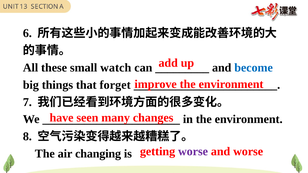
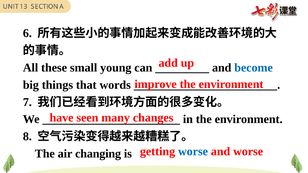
watch: watch -> young (116, 68)
forget: forget -> words (115, 85)
worse colour: purple -> blue (193, 152)
